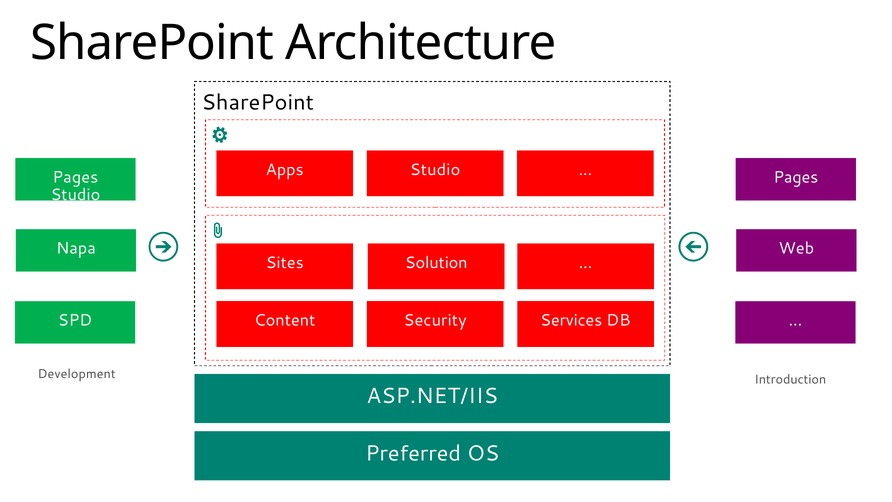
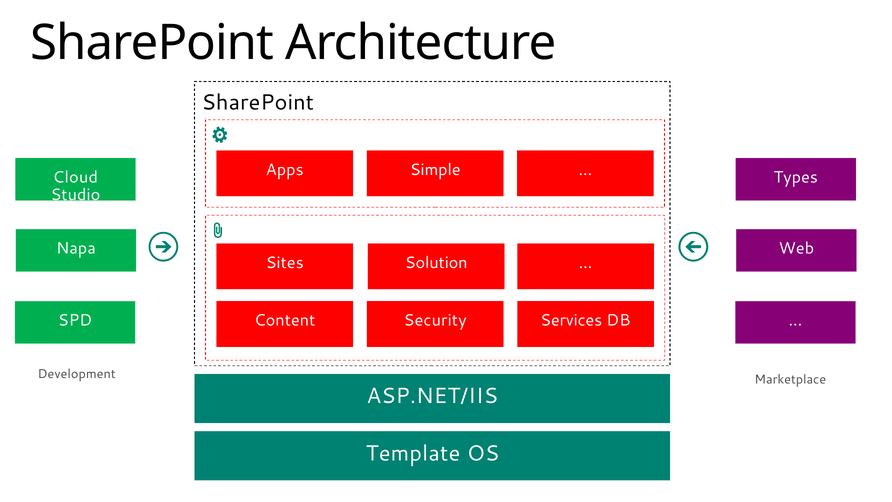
Studio: Studio -> Simple (435, 170)
Pages: Pages -> Cloud (75, 177)
Pages: Pages -> Types (796, 177)
Introduction: Introduction -> Marketplace (790, 379)
Preferred: Preferred -> Template (413, 453)
